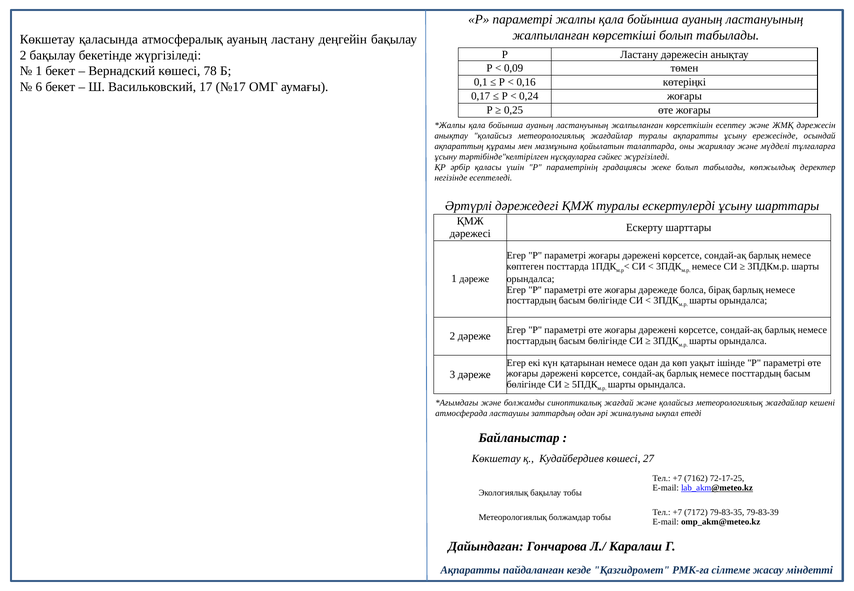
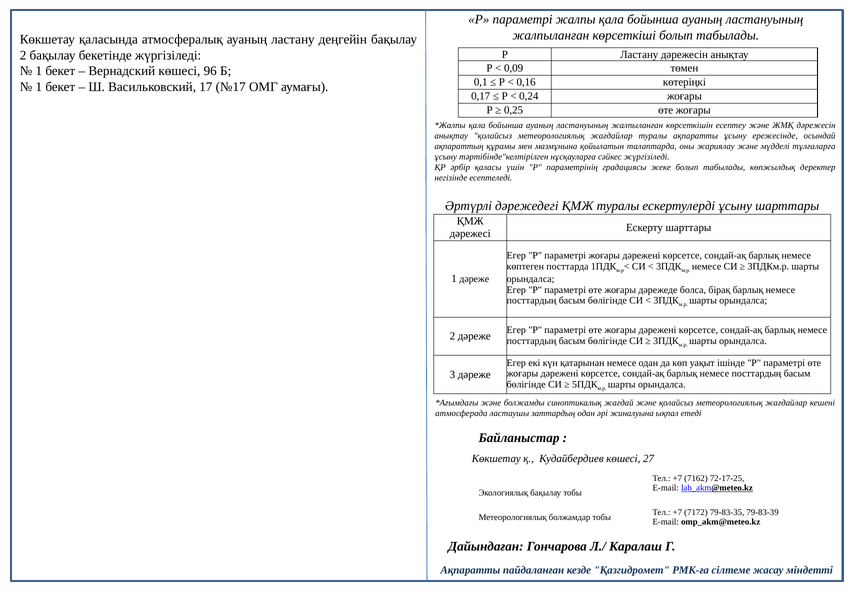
78: 78 -> 96 (210, 71)
6: 6 -> 1 (39, 87)
